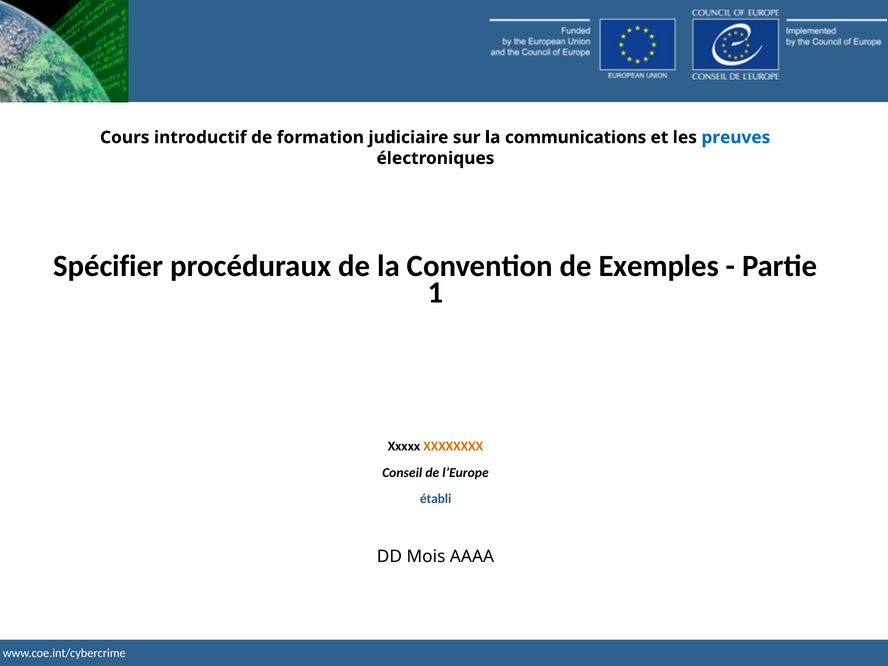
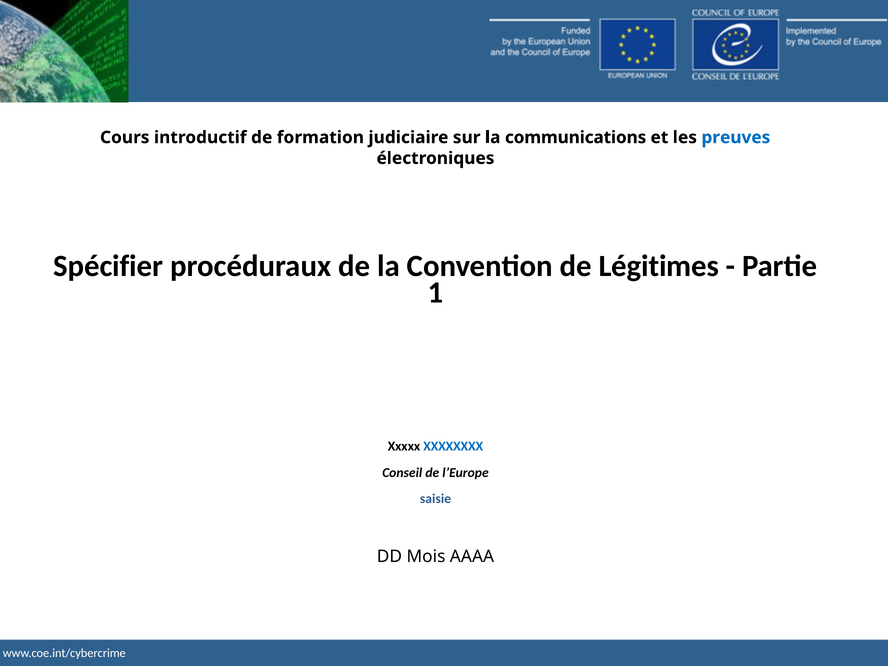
Exemples: Exemples -> Légitimes (659, 266)
XXXXXXXX colour: orange -> blue (453, 446)
établi: établi -> saisie (436, 499)
